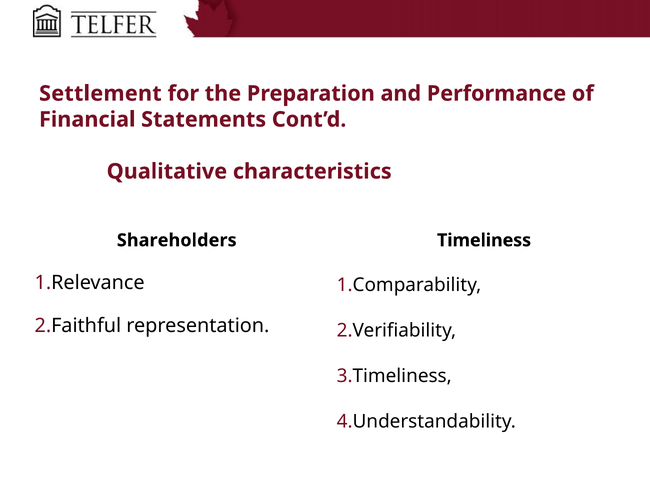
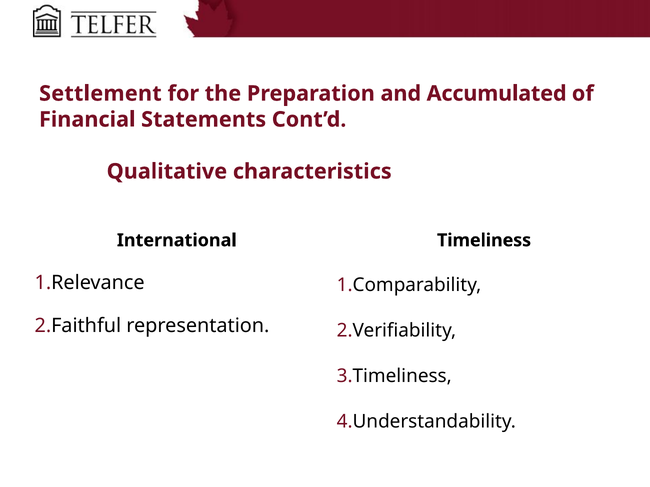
Performance: Performance -> Accumulated (497, 94)
Shareholders: Shareholders -> International (177, 241)
